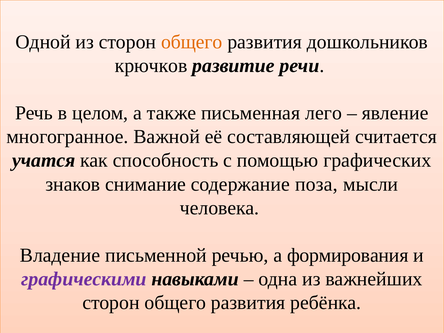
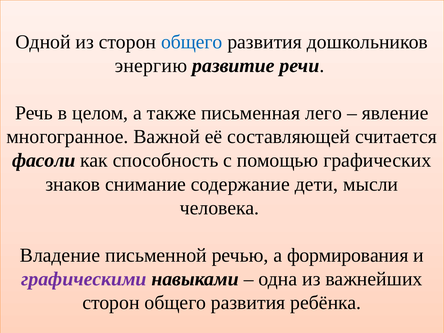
общего colour: orange -> blue (192, 42)
крючков: крючков -> энергию (151, 66)
учатся: учатся -> фасоли (44, 160)
поза: поза -> дети (317, 184)
